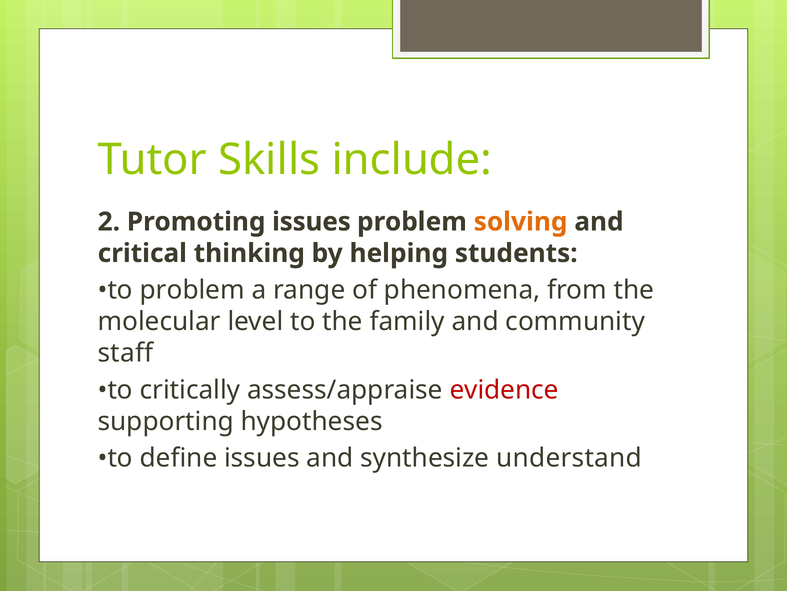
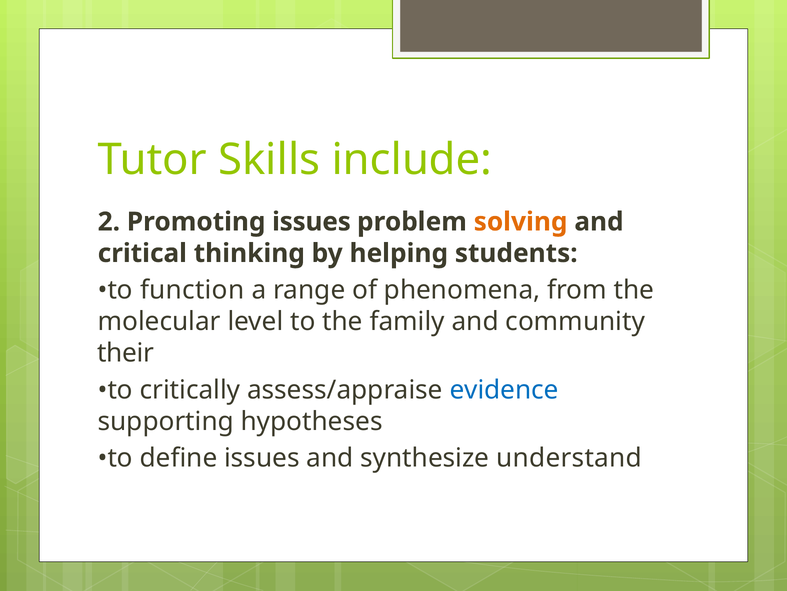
to problem: problem -> function (192, 290)
staff: staff -> their (126, 353)
evidence colour: red -> blue (504, 389)
